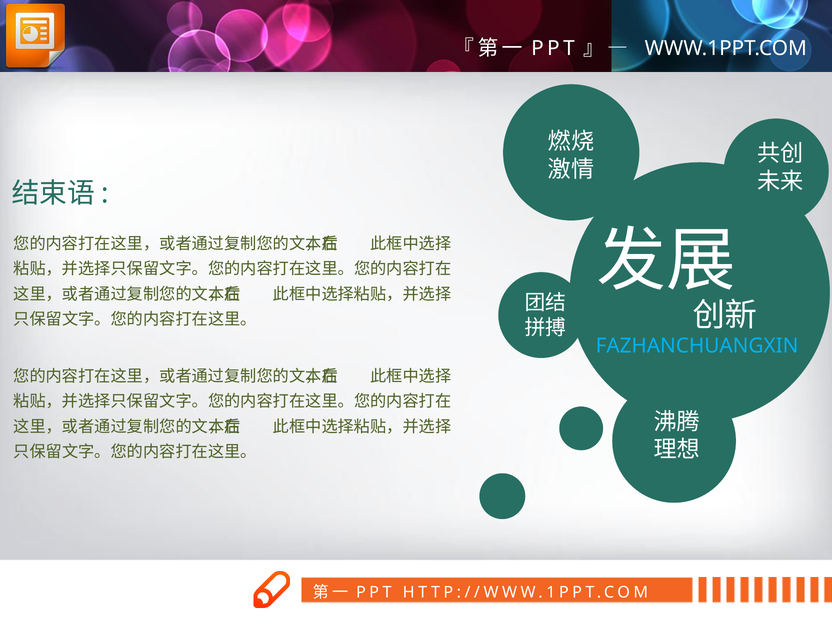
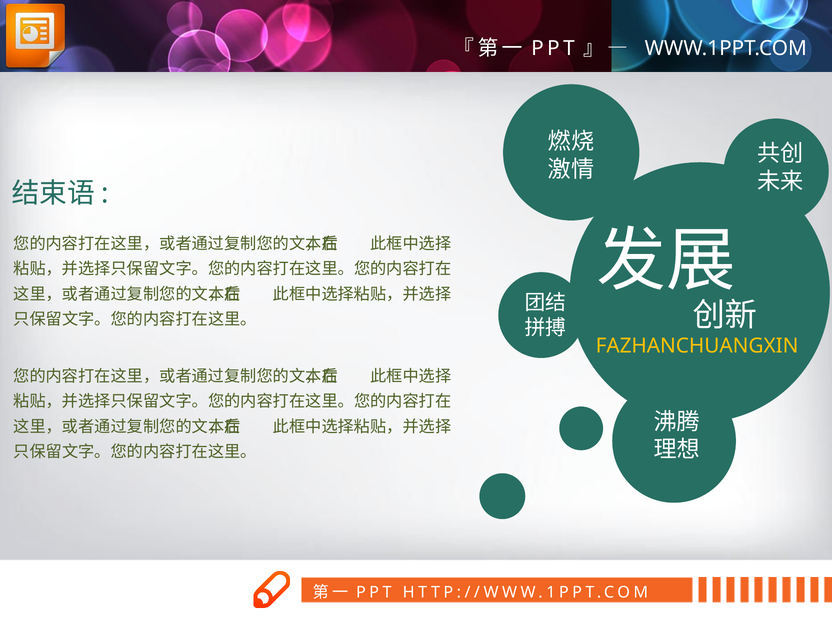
FAZHANCHUANGXIN colour: light blue -> yellow (697, 346)
